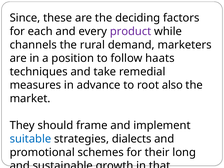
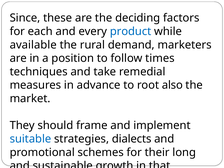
product colour: purple -> blue (131, 31)
channels: channels -> available (33, 45)
haats: haats -> times (160, 58)
